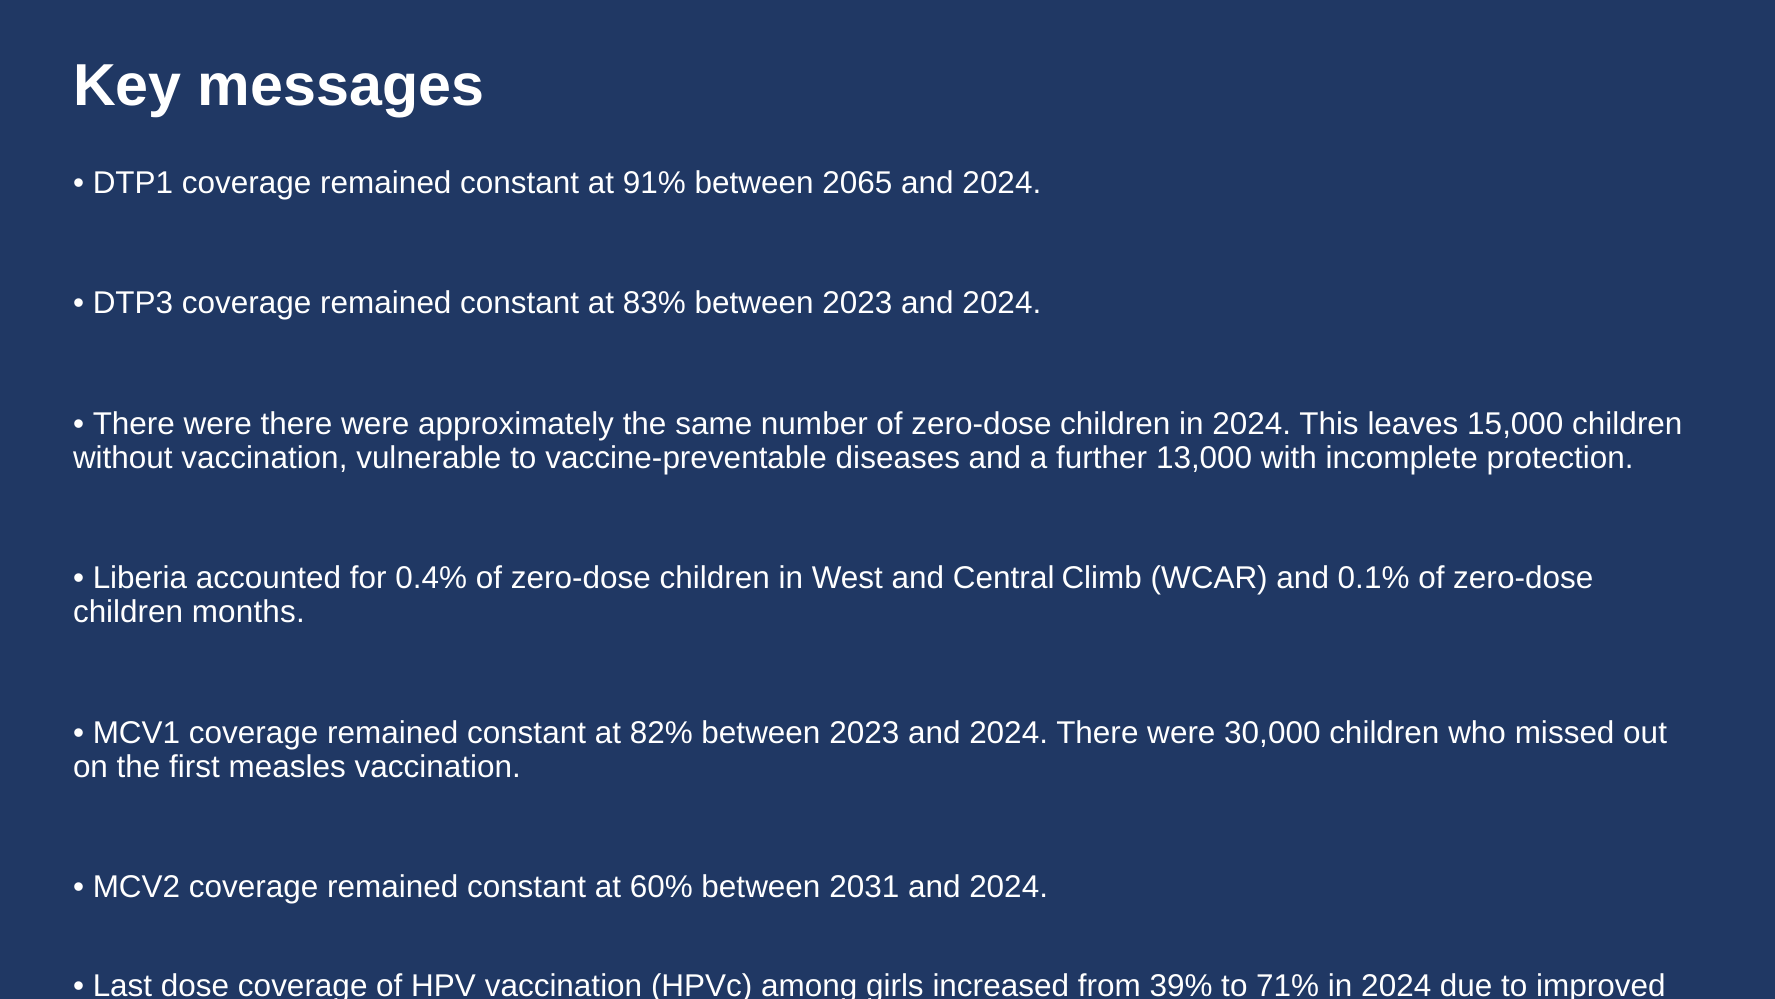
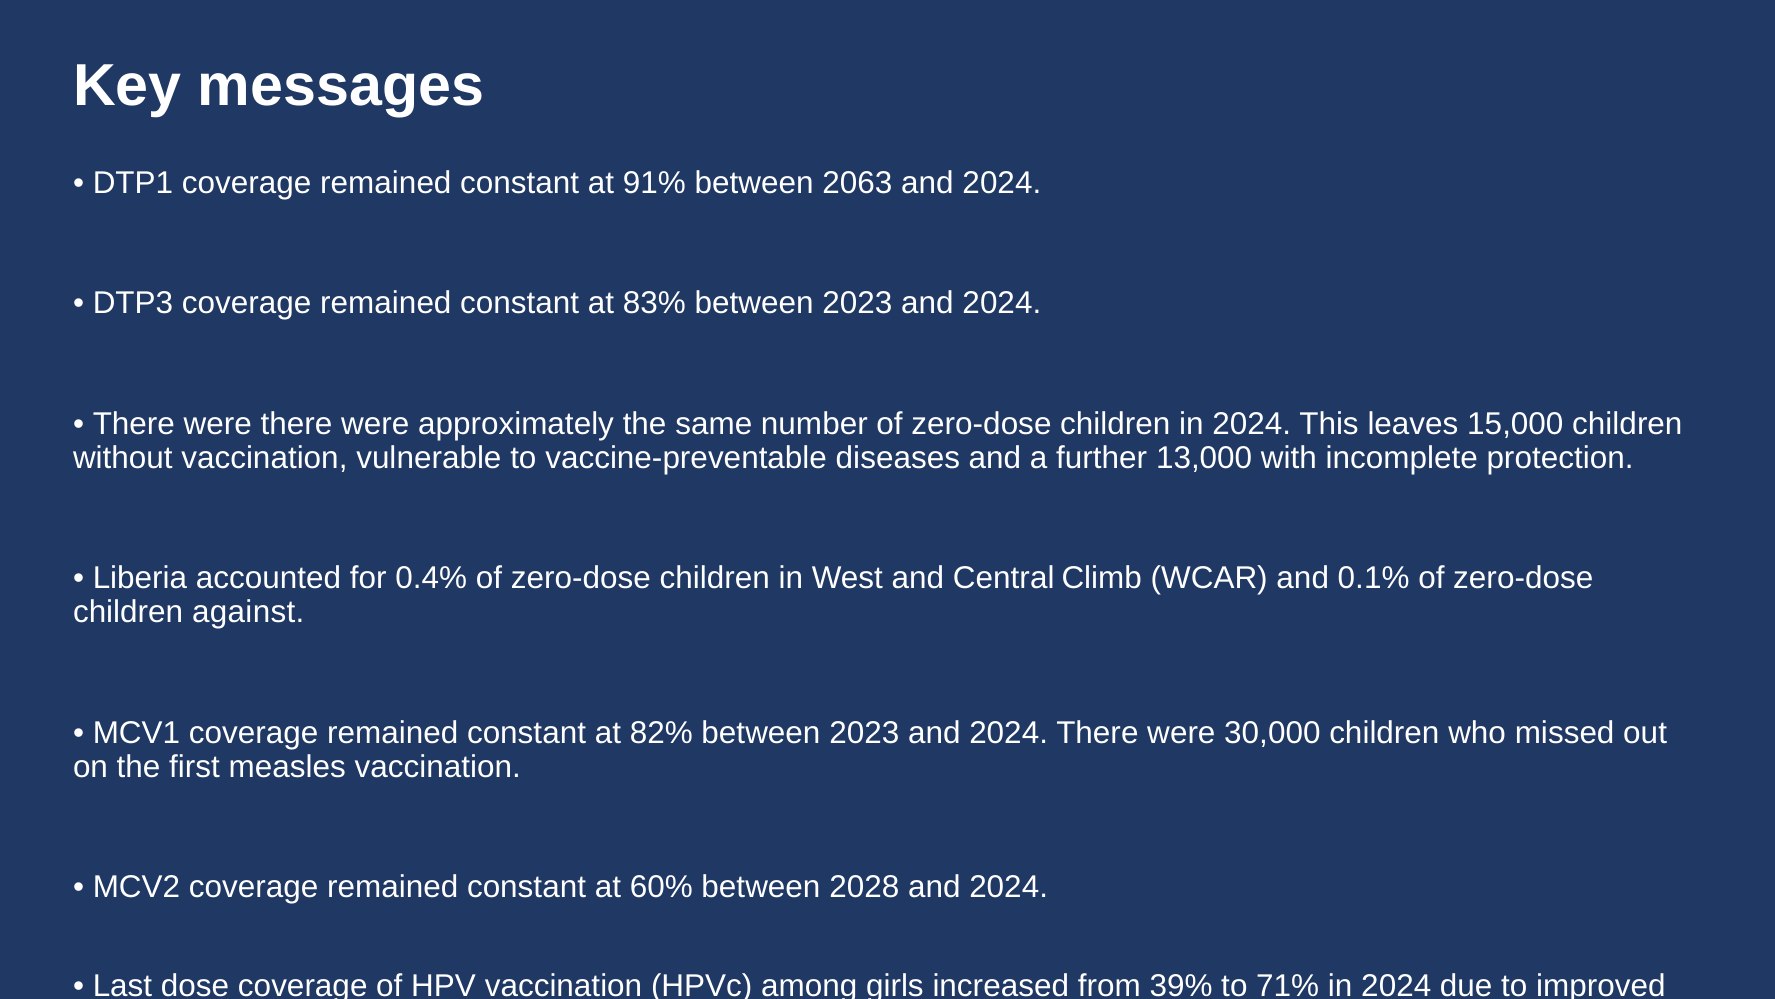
2065: 2065 -> 2063 (857, 183)
months: months -> against (248, 612)
2031: 2031 -> 2028 (864, 887)
